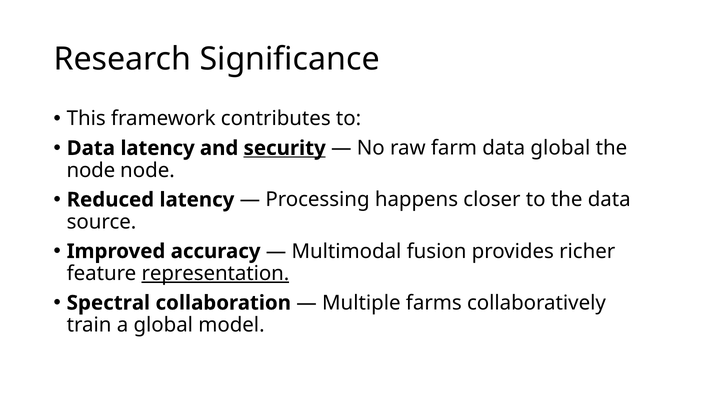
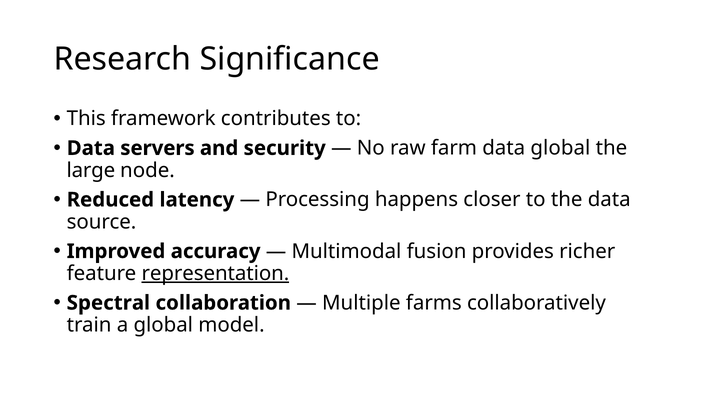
Data latency: latency -> servers (157, 148)
security underline: present -> none (285, 148)
node: node -> large (91, 170)
